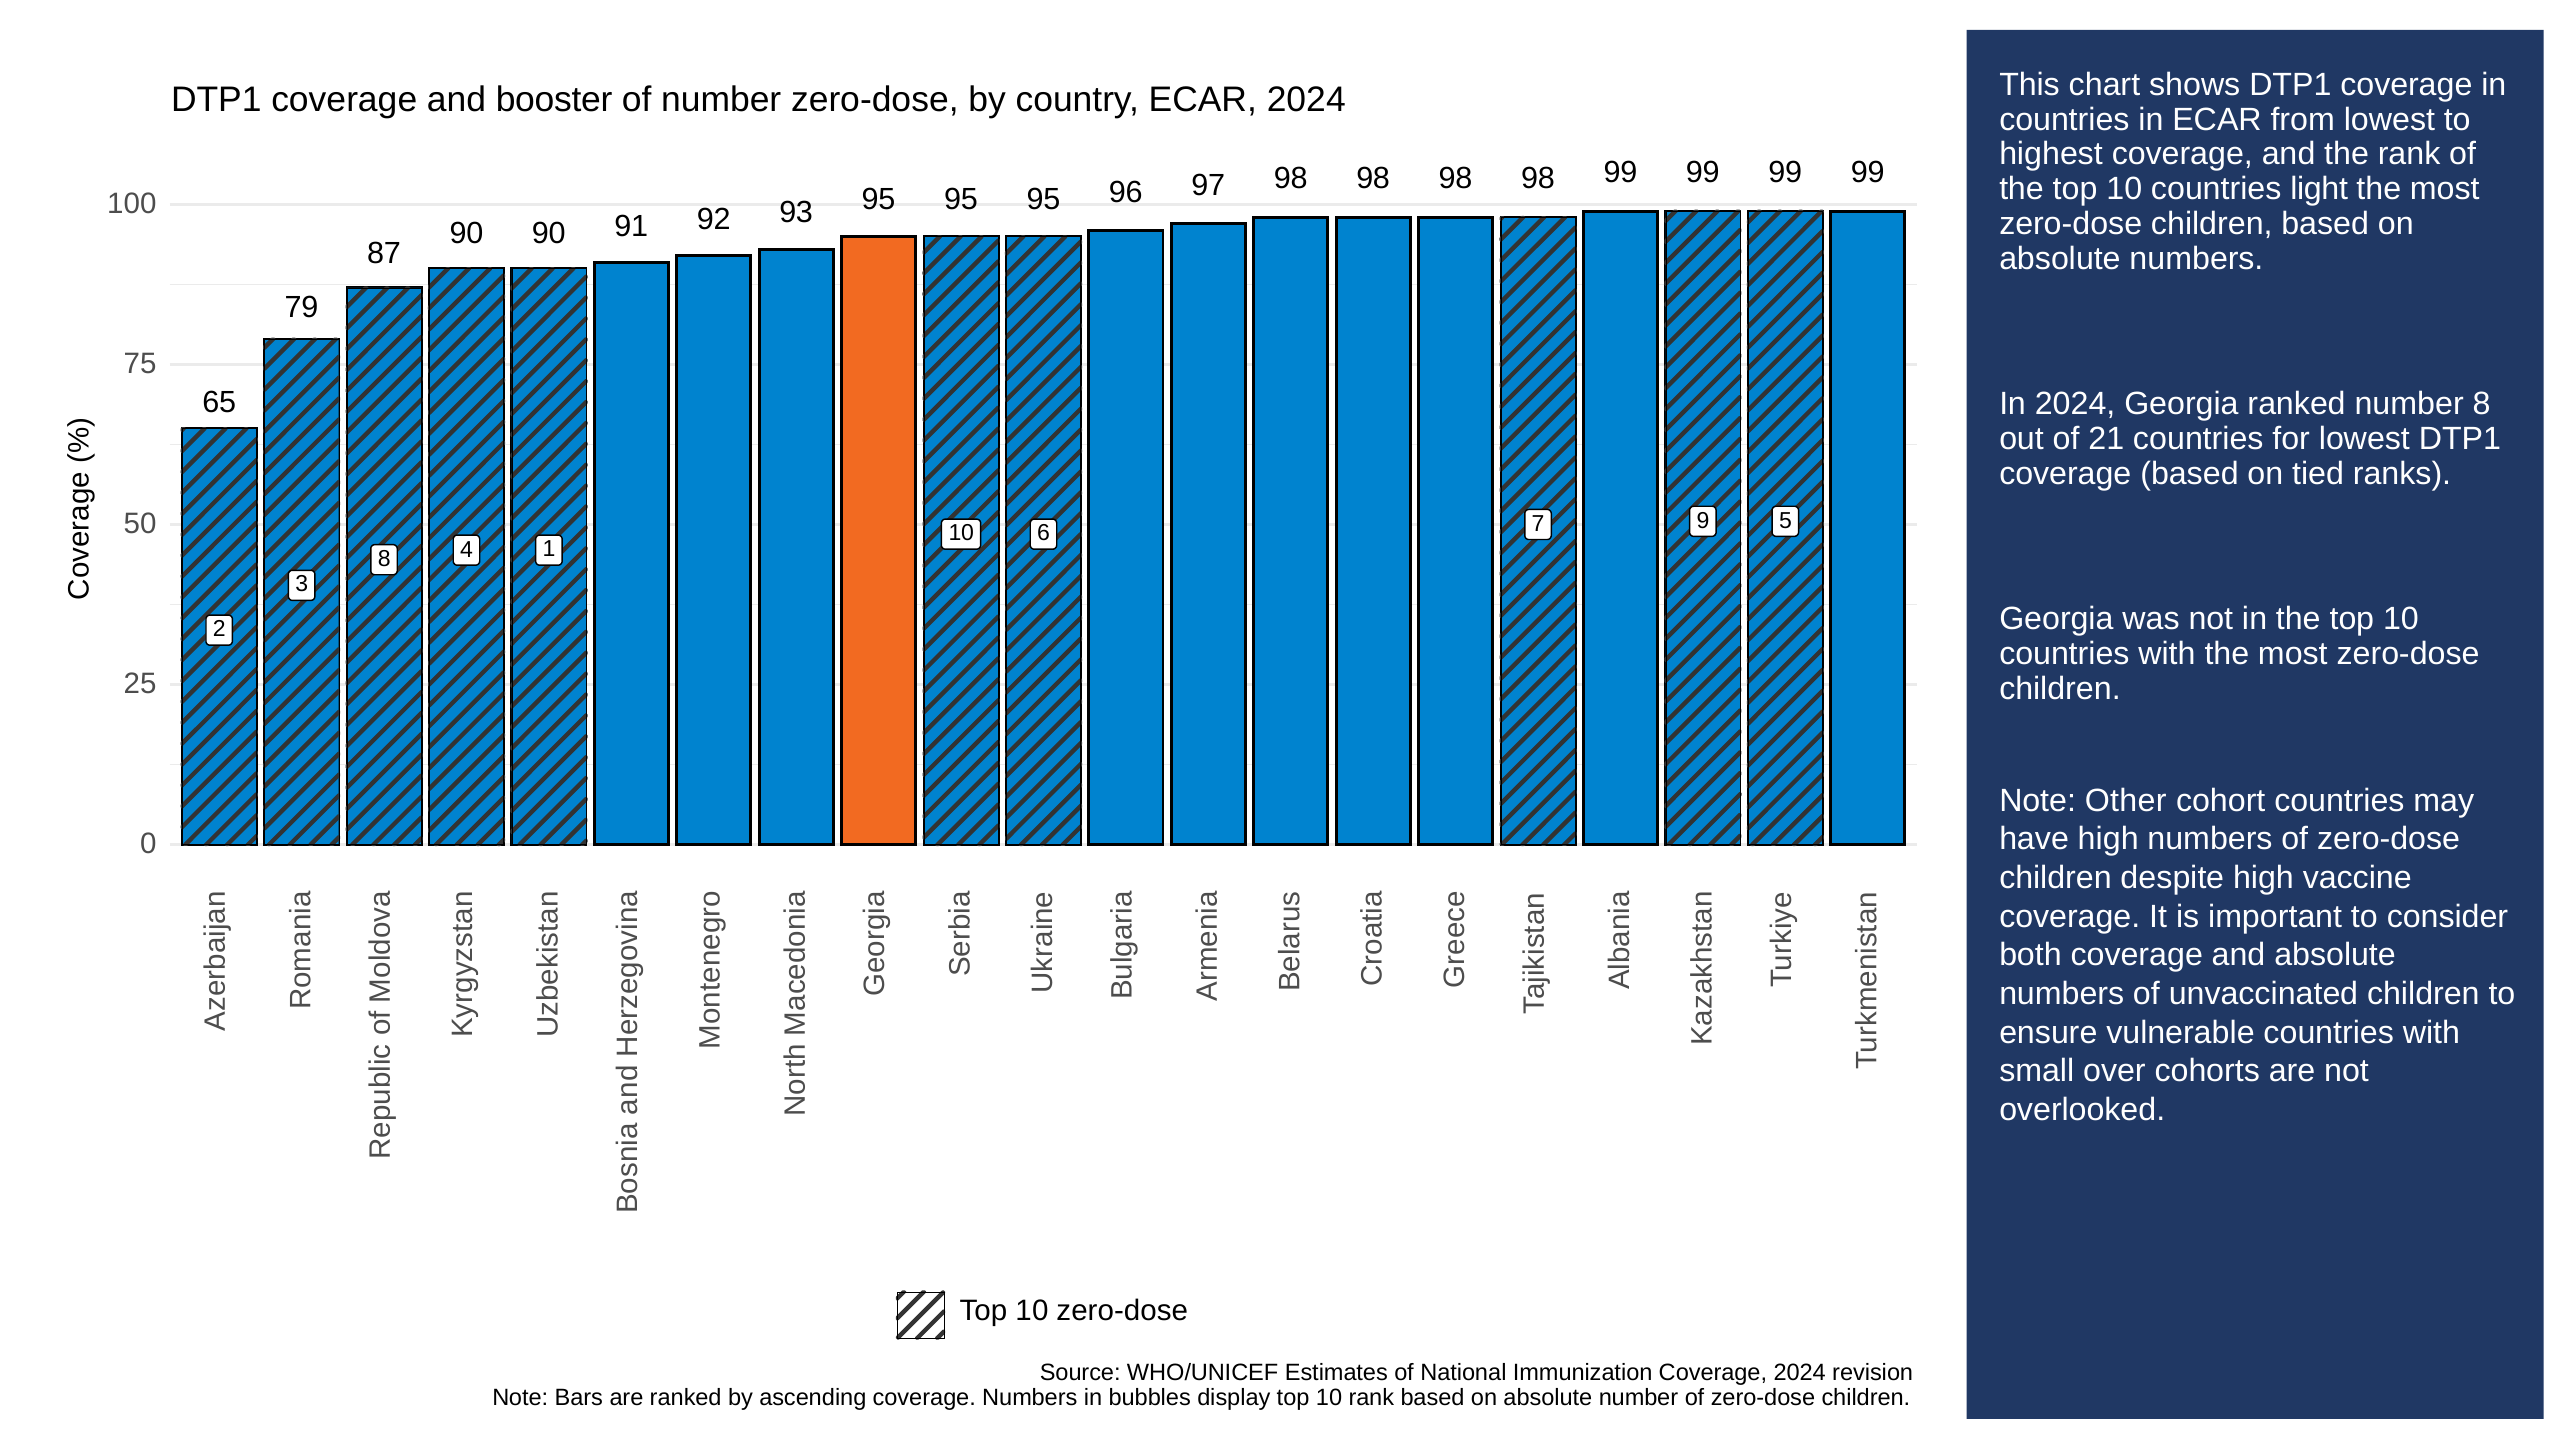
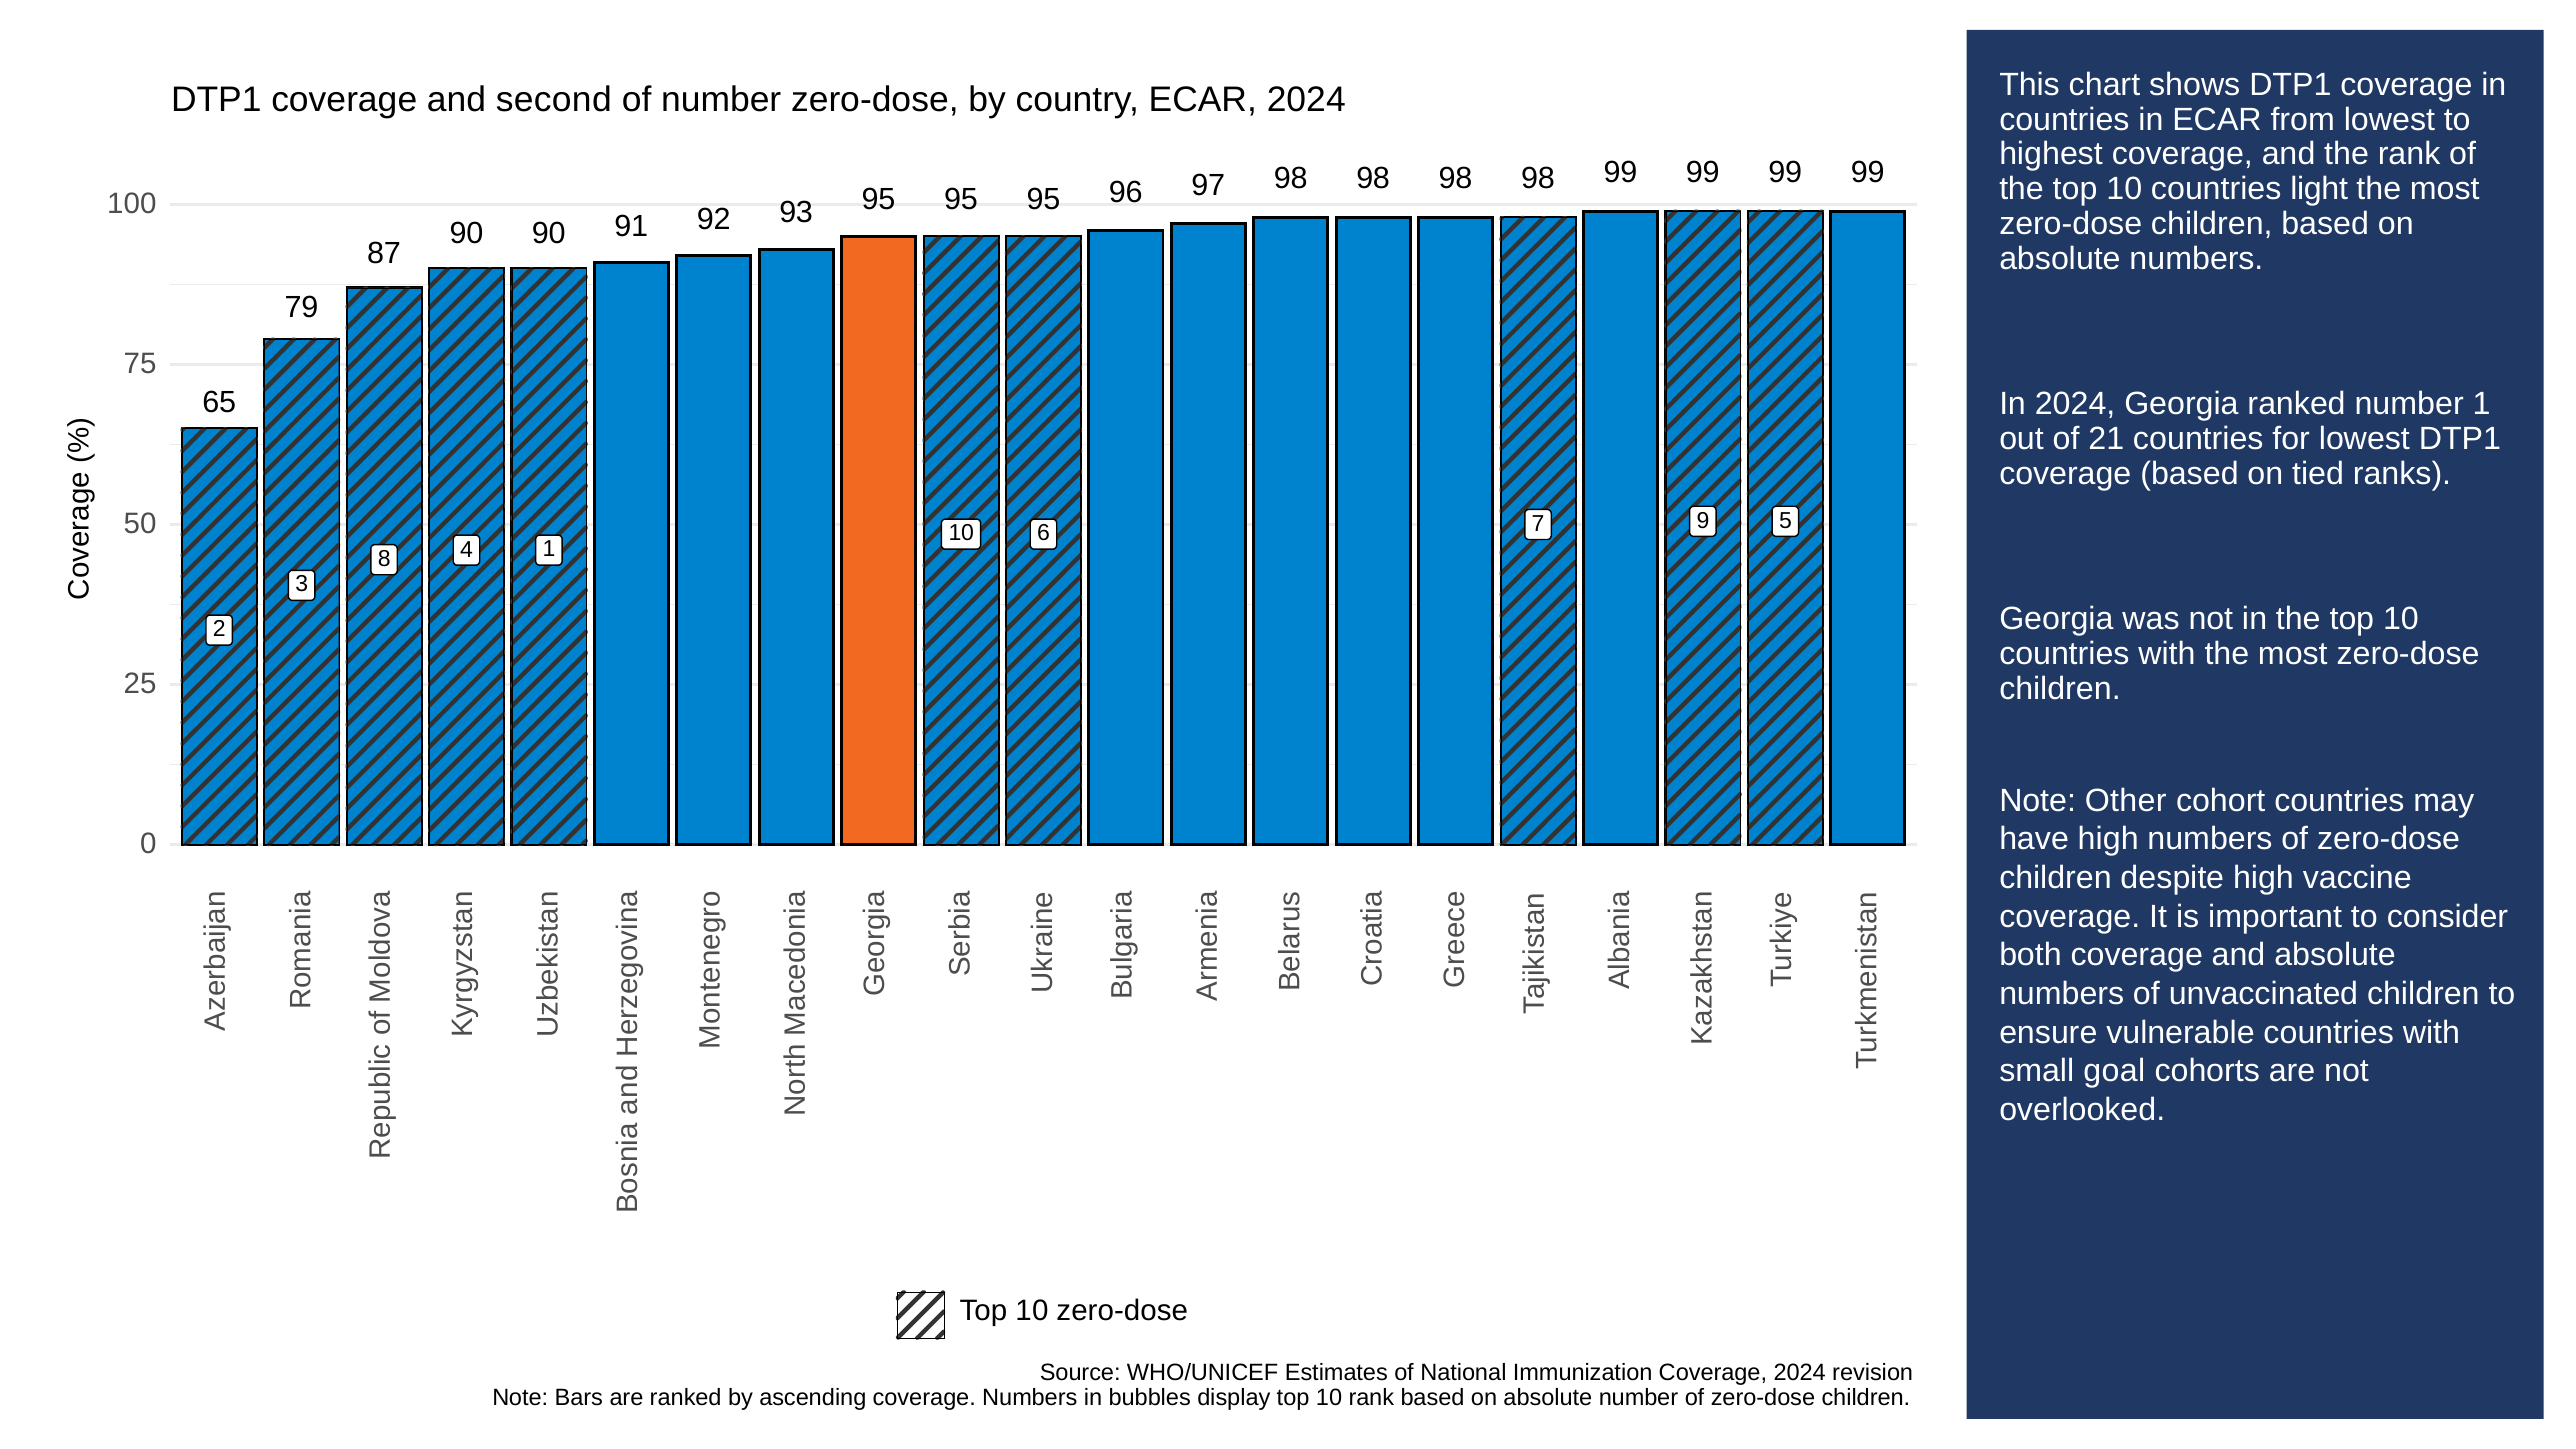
booster: booster -> second (554, 100)
number 8: 8 -> 1 (2482, 404)
over: over -> goal (2114, 1071)
